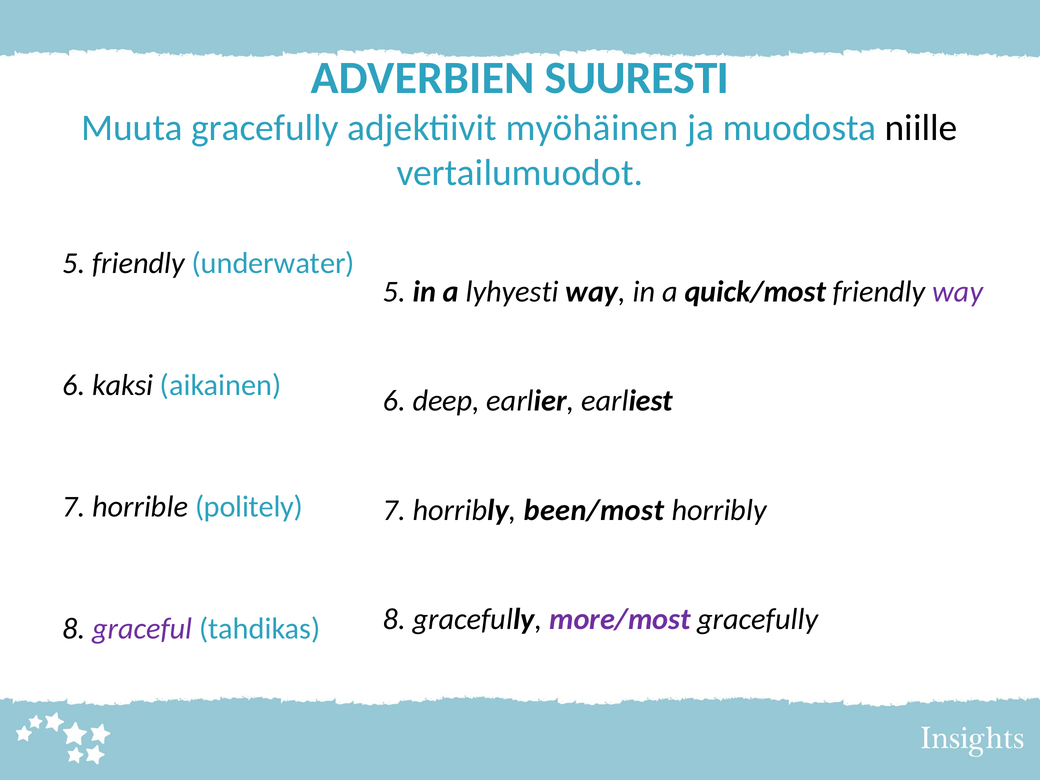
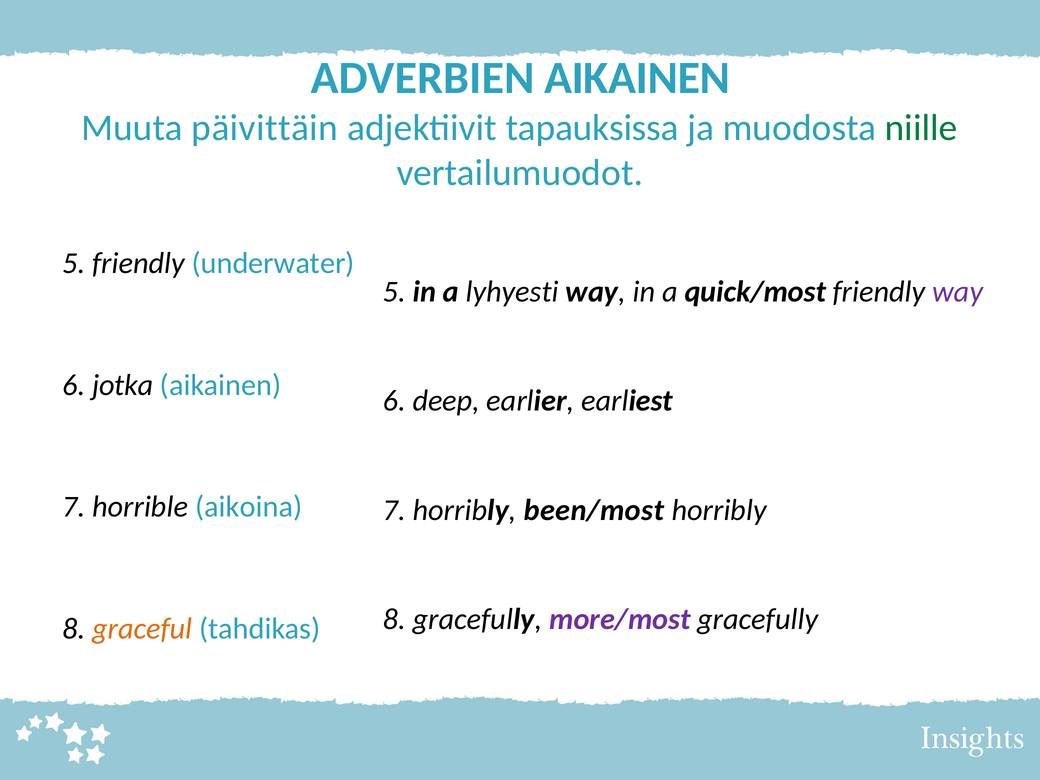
ADVERBIEN SUURESTI: SUURESTI -> AIKAINEN (637, 78)
Muuta gracefully: gracefully -> päivittäin (265, 128)
myöhäinen: myöhäinen -> tapauksissa (592, 128)
niille colour: black -> green (921, 128)
kaksi: kaksi -> jotka (123, 385)
politely: politely -> aikoina (249, 507)
graceful colour: purple -> orange (142, 629)
